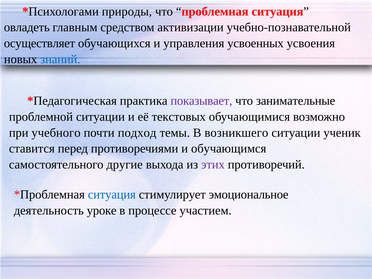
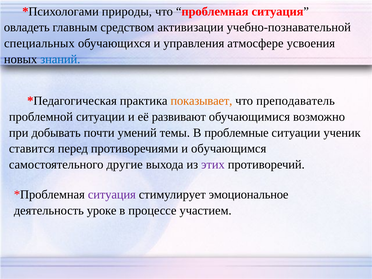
осуществляет: осуществляет -> специальных (39, 43)
усвоенных: усвоенных -> атмосфере (255, 43)
показывает colour: purple -> orange (201, 101)
занимательные: занимательные -> преподаватель (296, 101)
текстовых: текстовых -> развивают (179, 117)
учебного: учебного -> добывать (56, 133)
подход: подход -> умений (137, 133)
возникшего: возникшего -> проблемные (236, 133)
ситуация colour: blue -> purple (112, 195)
